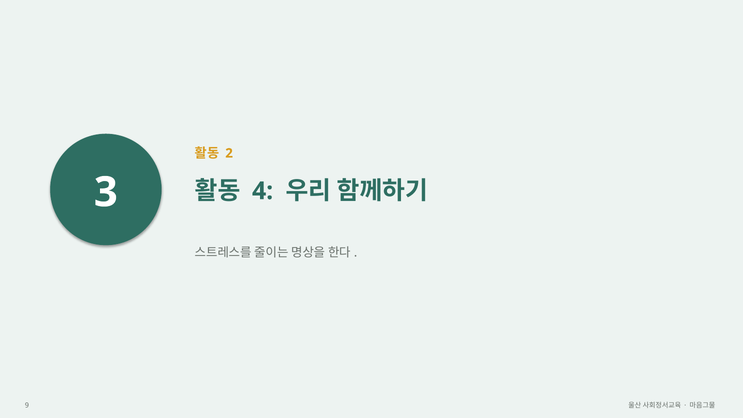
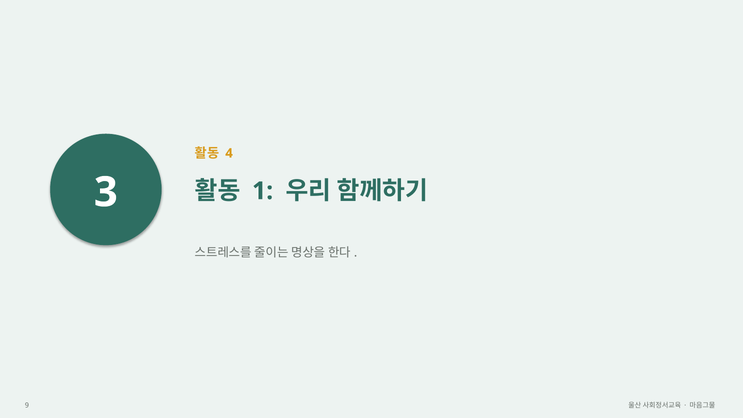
2: 2 -> 4 (229, 153)
4: 4 -> 1 (263, 191)
